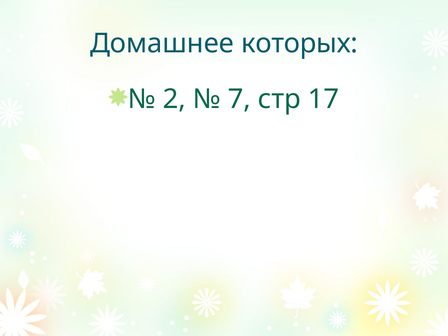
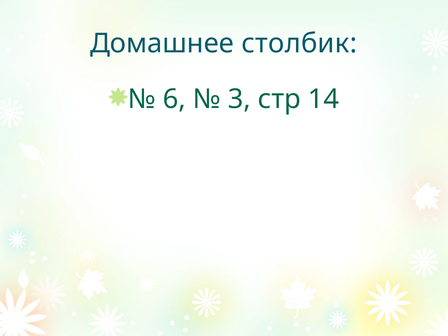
которых: которых -> столбик (299, 43)
2: 2 -> 6 (174, 99)
7: 7 -> 3 (239, 99)
17: 17 -> 14 (324, 99)
